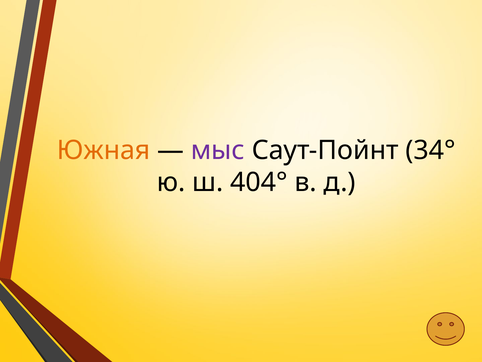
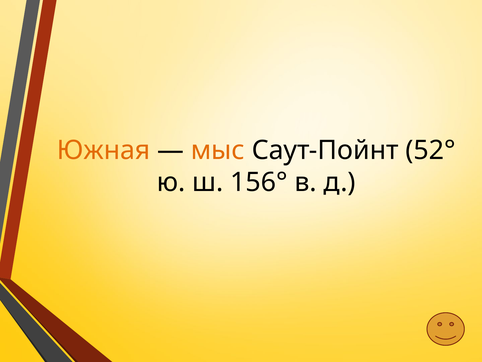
мыс colour: purple -> orange (218, 150)
34°: 34° -> 52° (430, 150)
404°: 404° -> 156° (259, 182)
